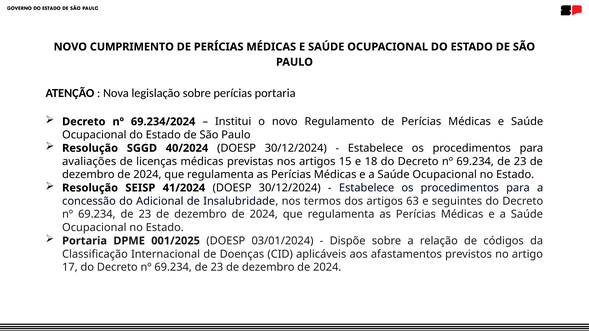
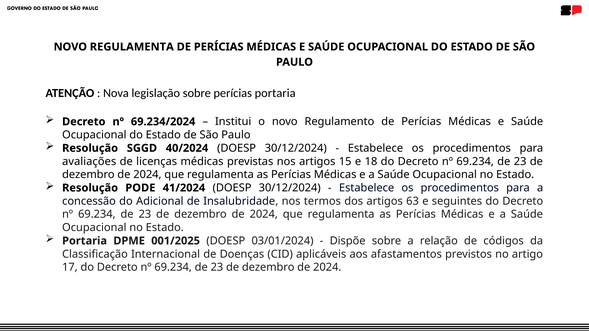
NOVO CUMPRIMENTO: CUMPRIMENTO -> REGULAMENTA (132, 47)
SEISP: SEISP -> PODE (140, 188)
